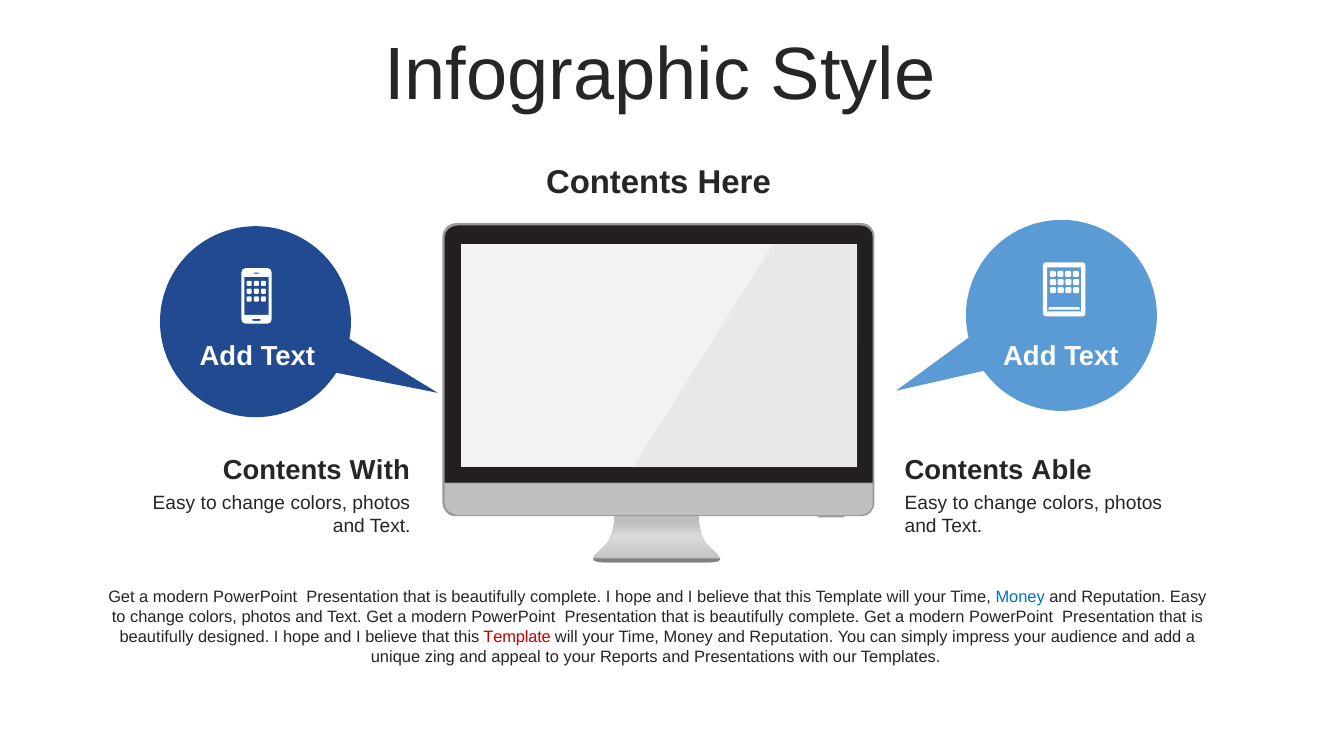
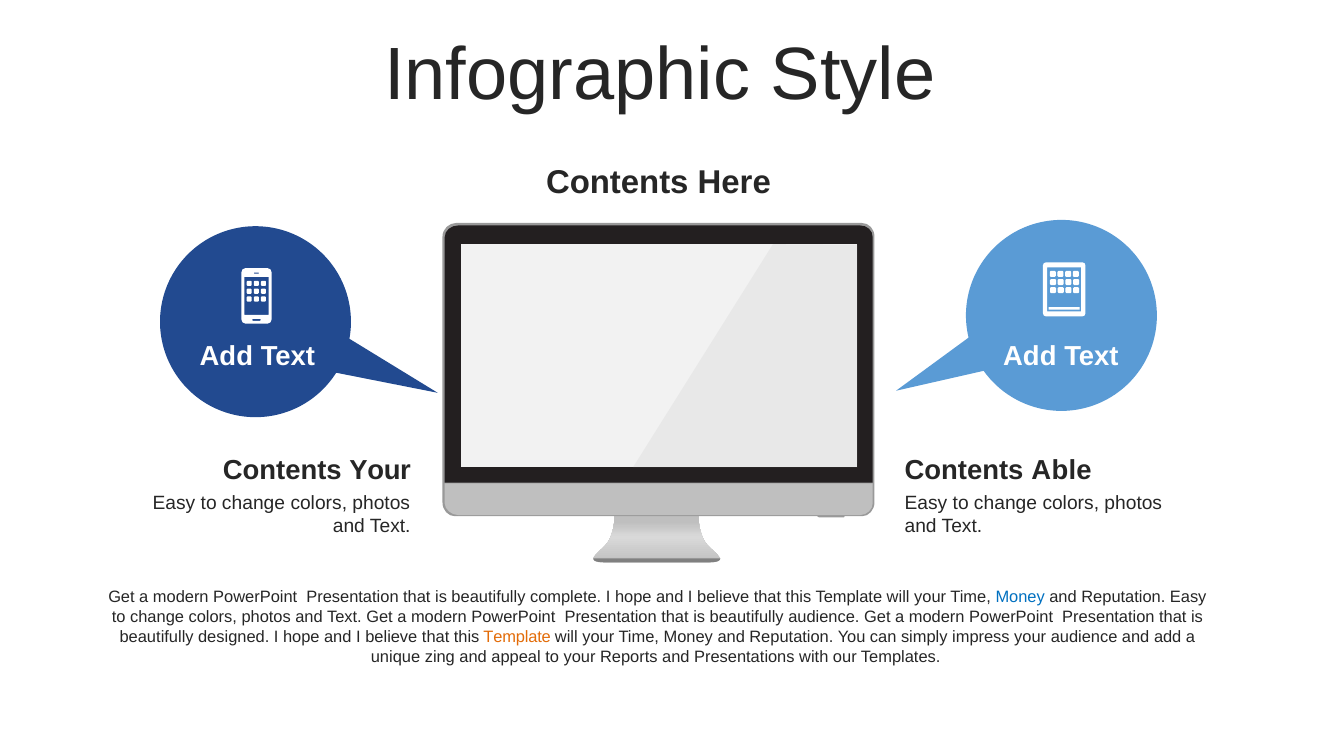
Contents With: With -> Your (380, 470)
complete: complete -> audience (824, 617)
Template colour: red -> orange (517, 637)
